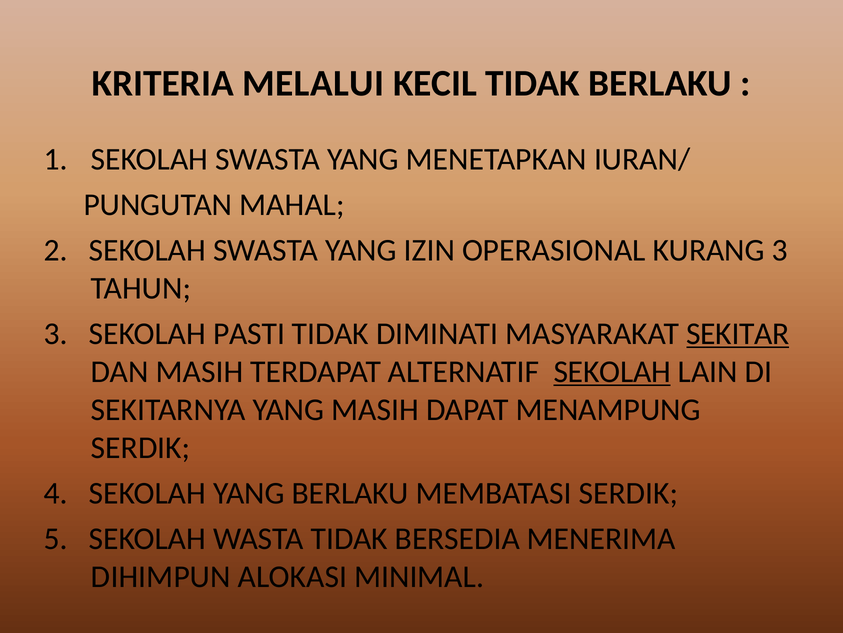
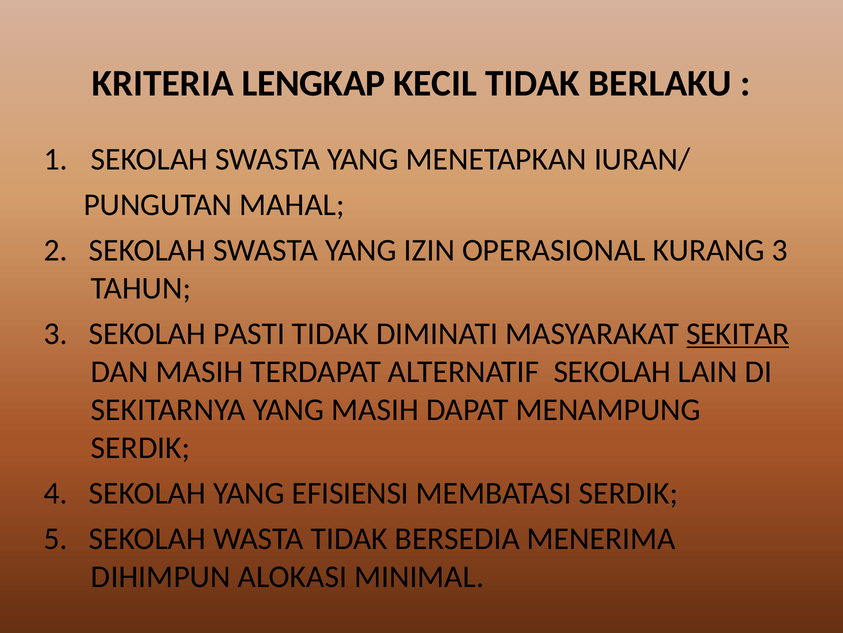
MELALUI: MELALUI -> LENGKAP (314, 83)
SEKOLAH underline: present -> none (612, 371)
YANG BERLAKU: BERLAKU -> EFISIENSI (350, 493)
